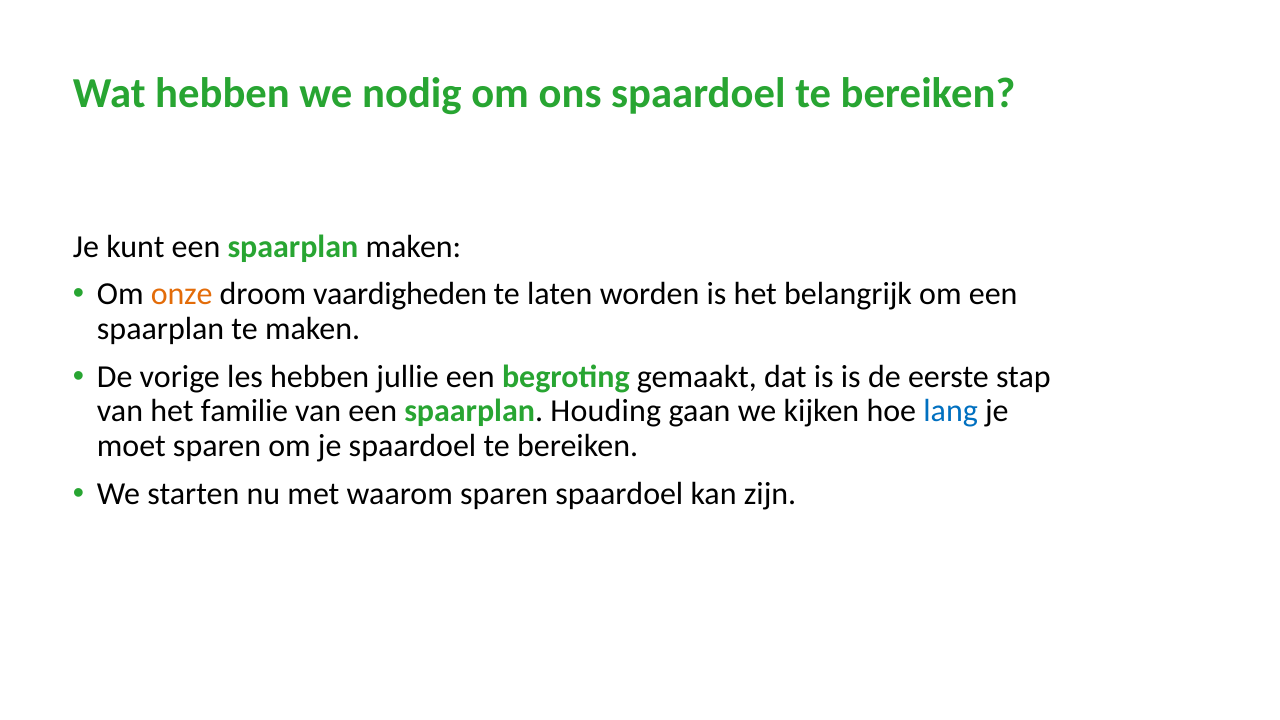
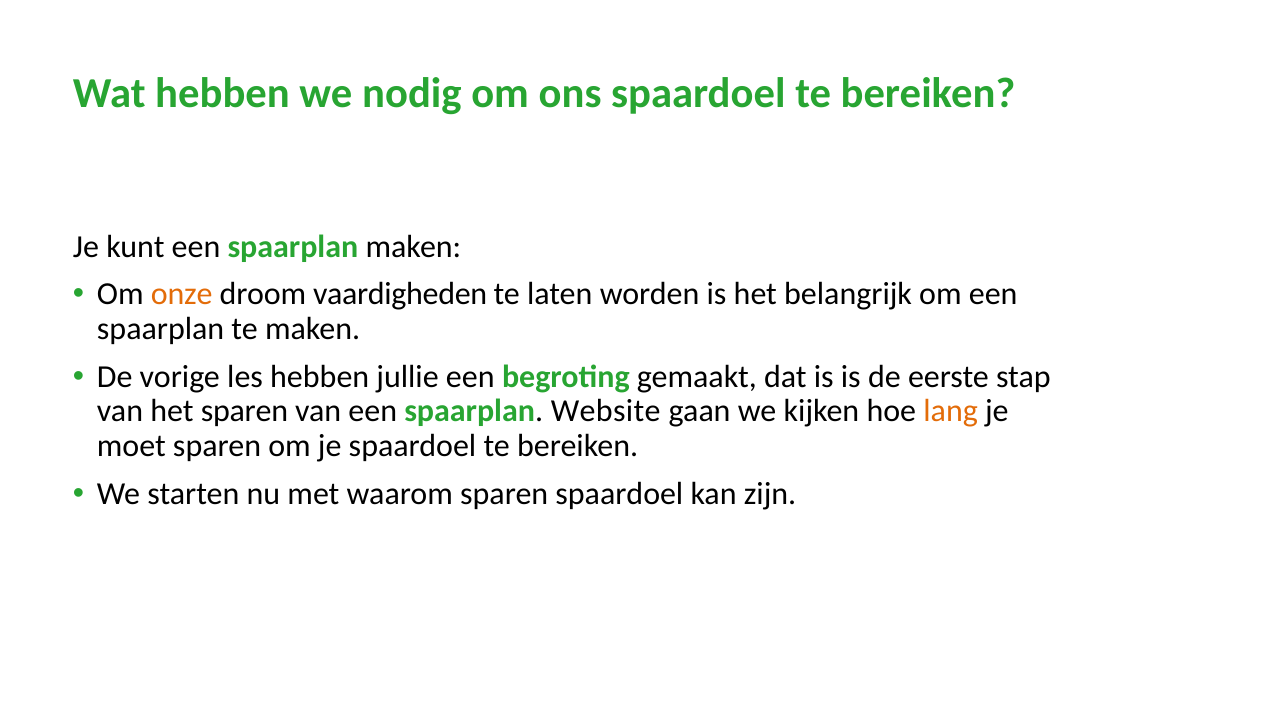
het familie: familie -> sparen (244, 411)
Houding: Houding -> Website (606, 411)
lang colour: blue -> orange (951, 411)
